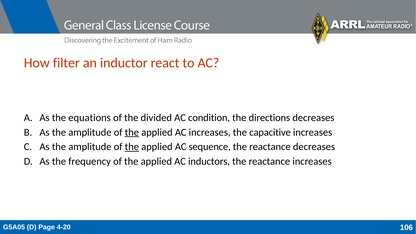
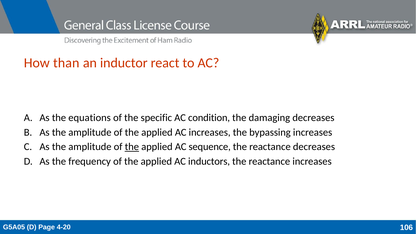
filter: filter -> than (66, 63)
divided: divided -> specific (156, 118)
directions: directions -> damaging (269, 118)
the underline: present -> none (132, 132)
capacitive: capacitive -> bypassing (270, 132)
